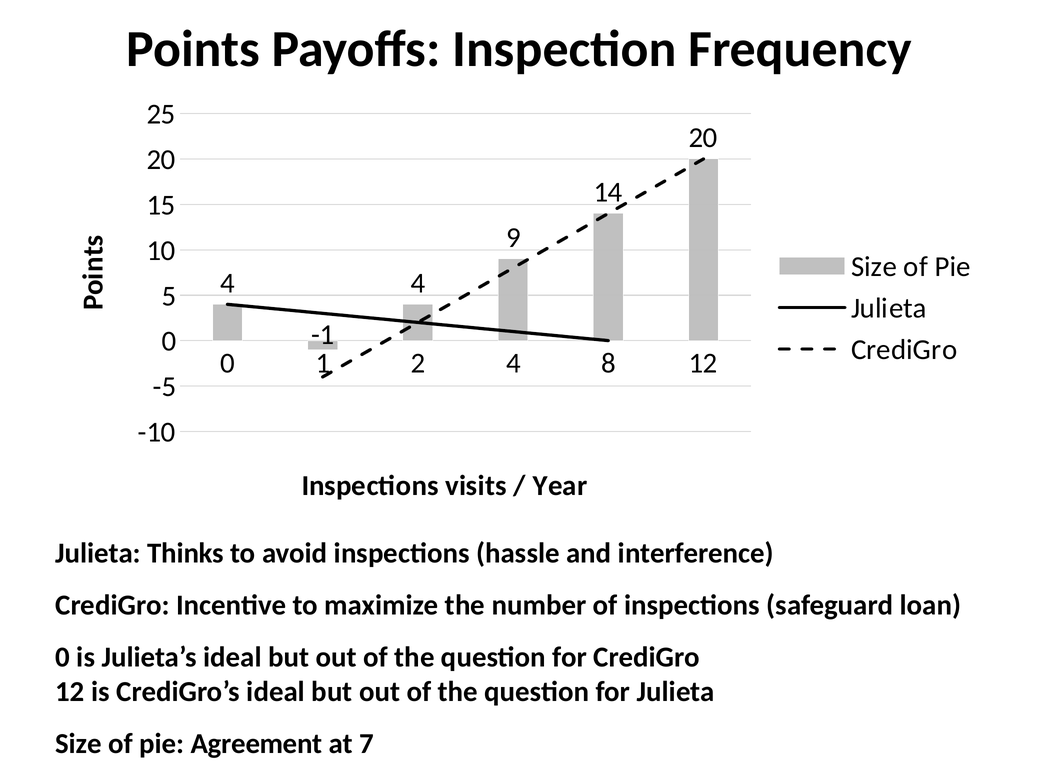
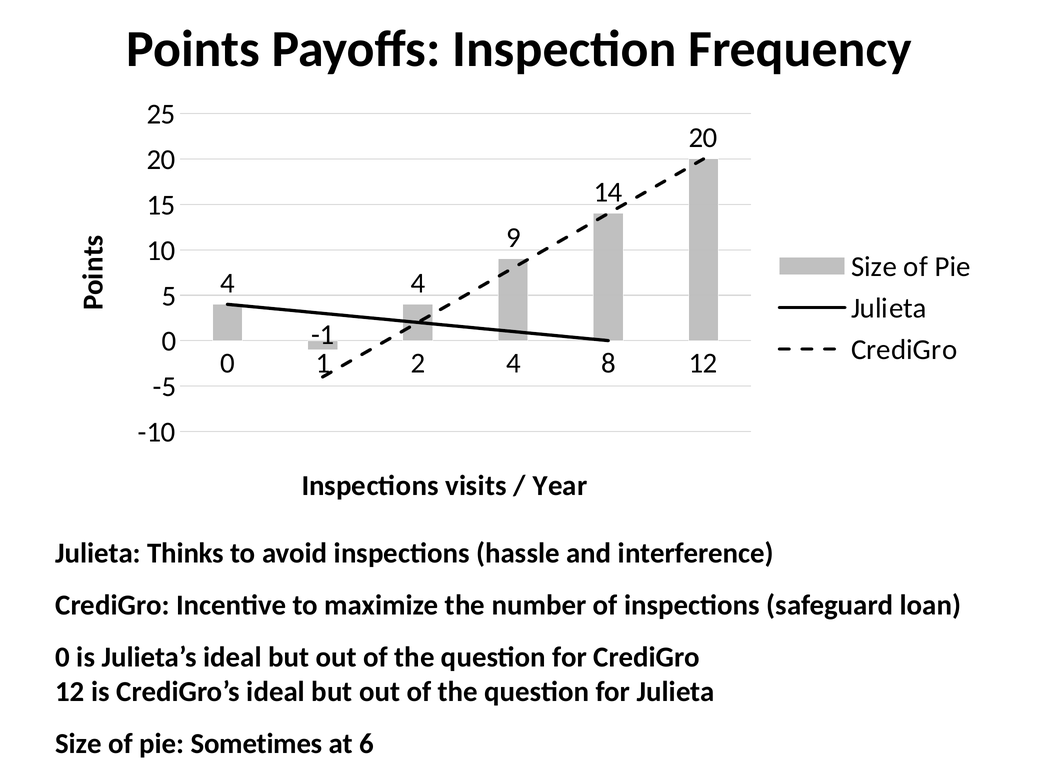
Agreement: Agreement -> Sometimes (257, 744)
7: 7 -> 6 (366, 744)
